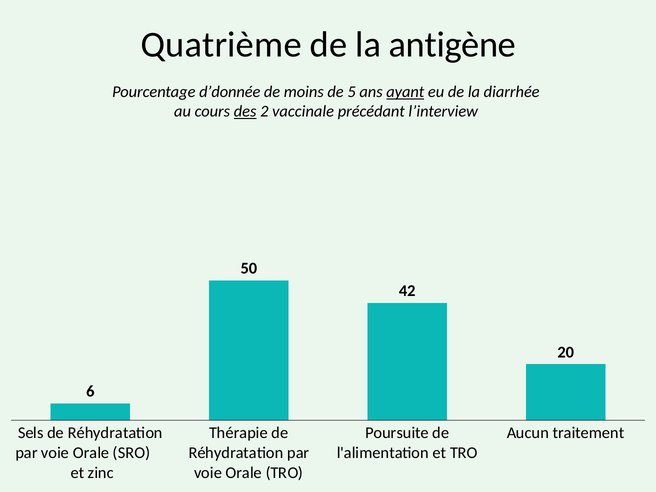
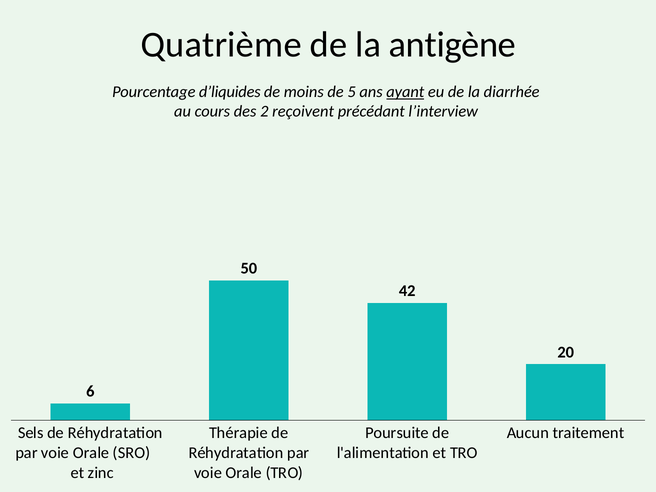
d’donnée: d’donnée -> d’liquides (230, 92)
des underline: present -> none (245, 111)
vaccinale: vaccinale -> reçoivent (303, 111)
